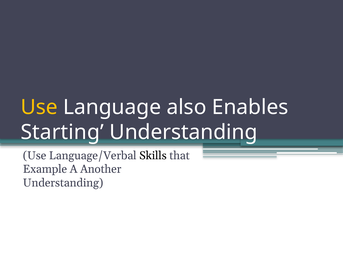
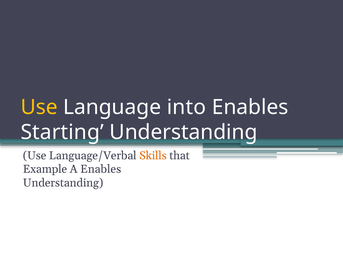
also: also -> into (186, 107)
Skills colour: black -> orange (153, 156)
A Another: Another -> Enables (101, 169)
